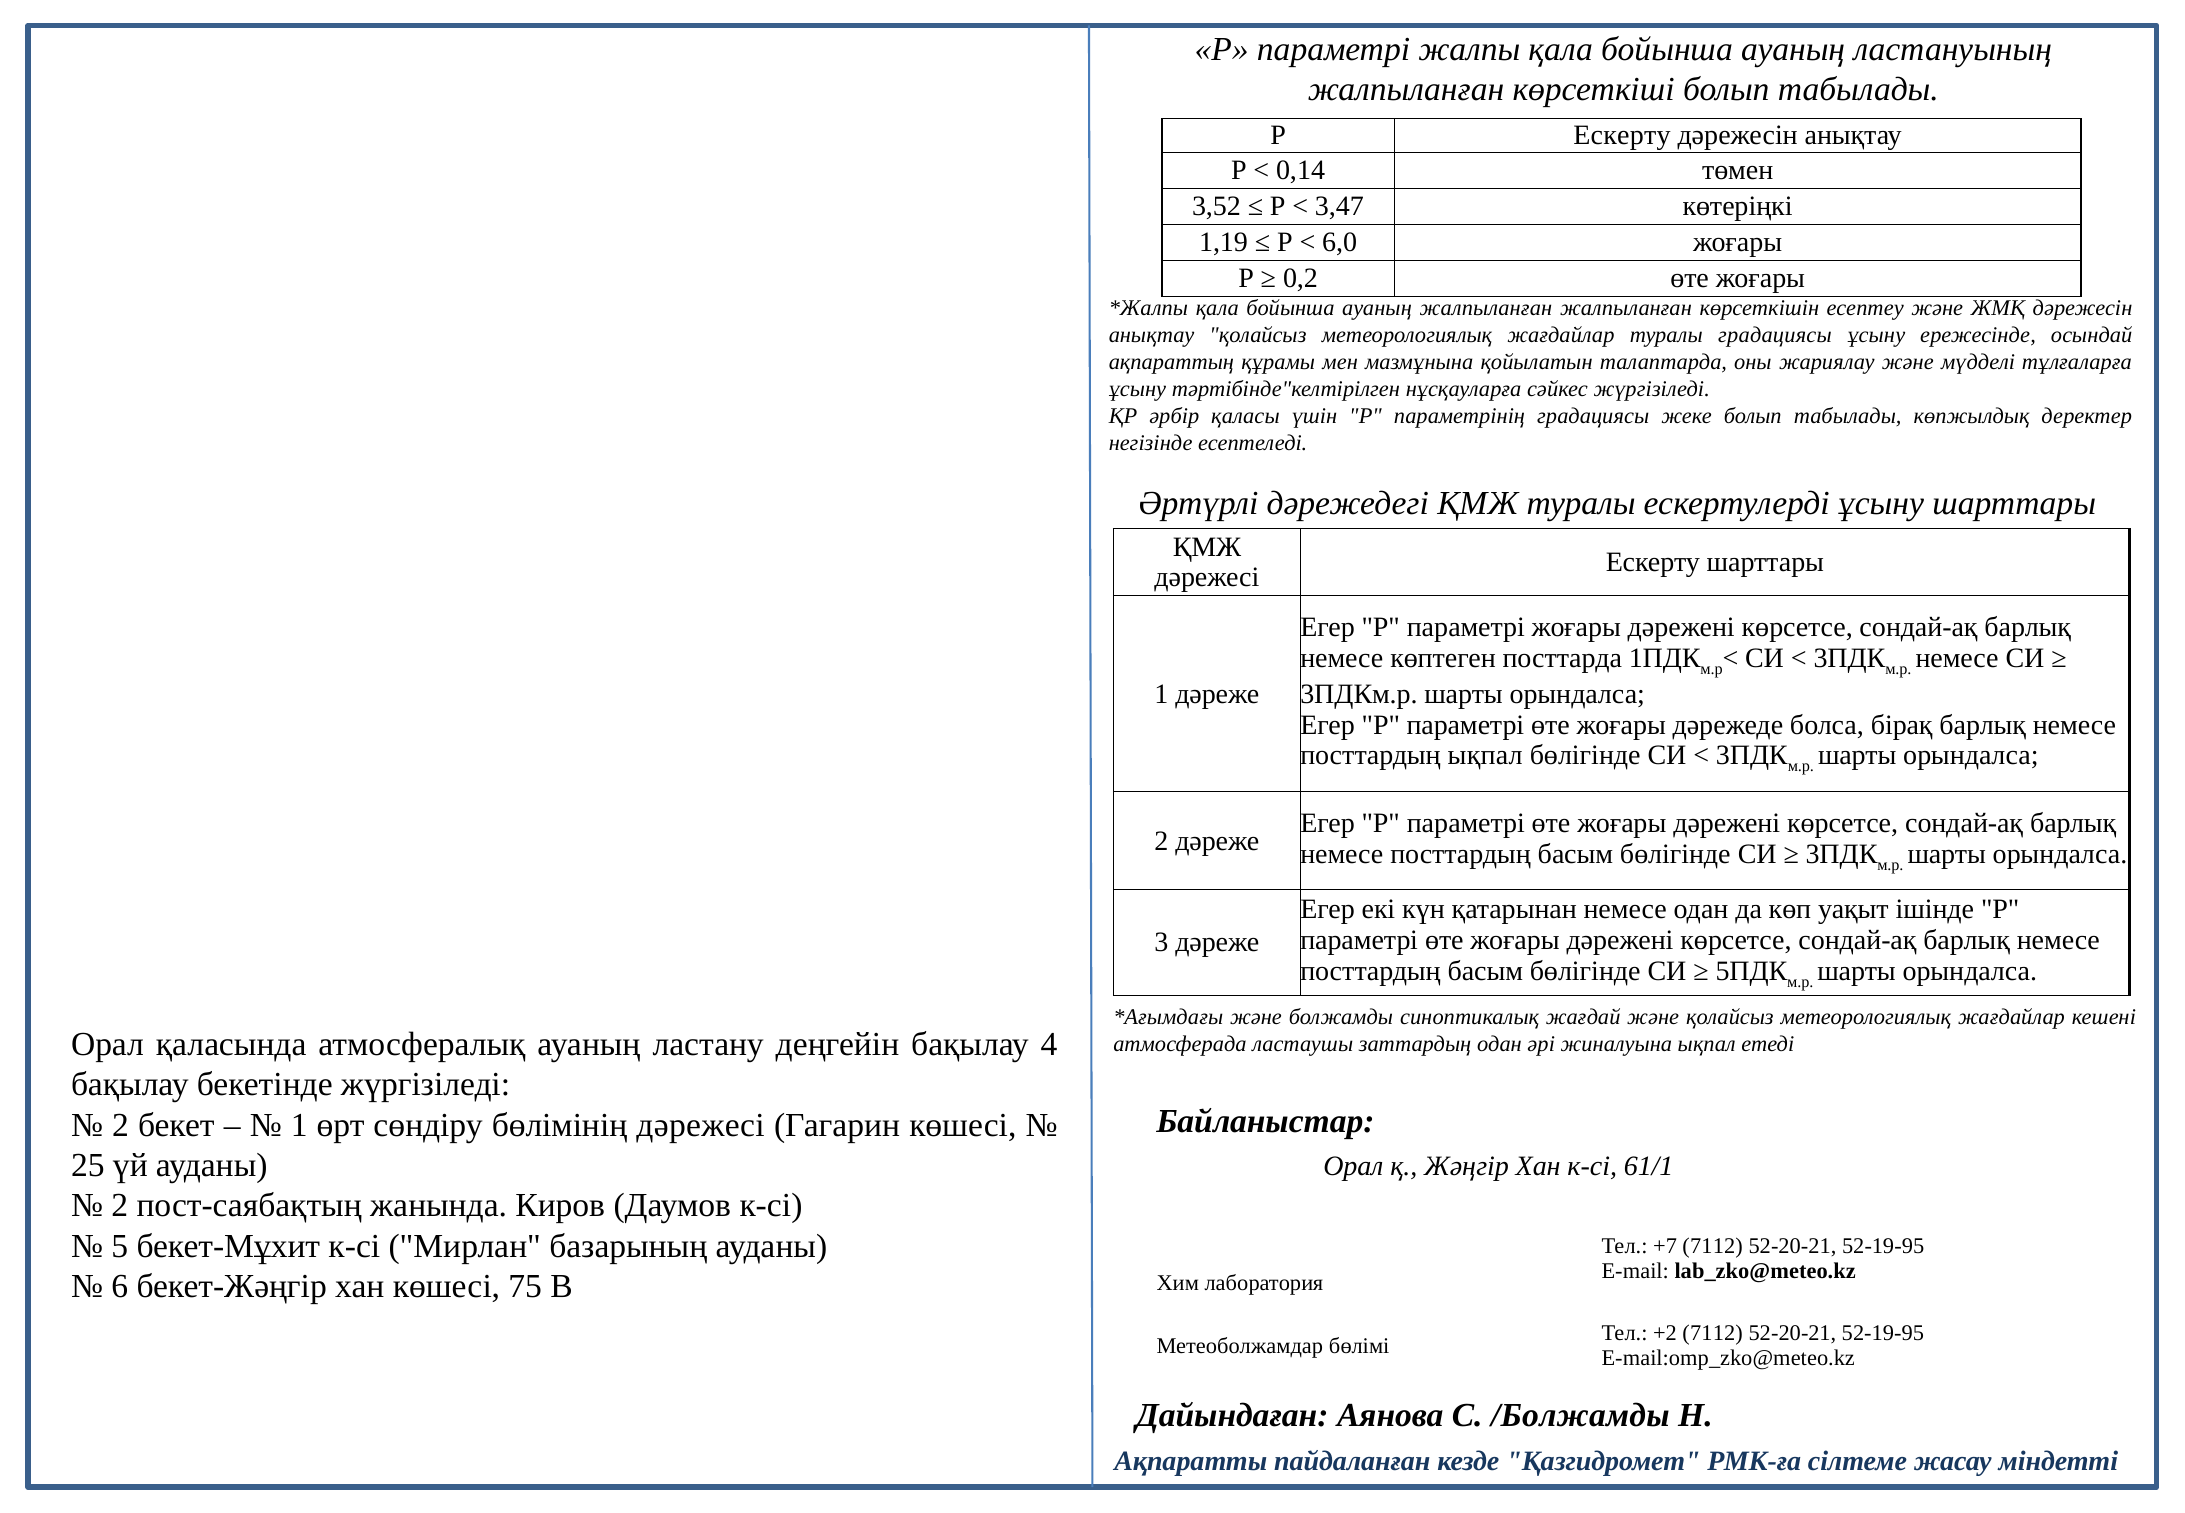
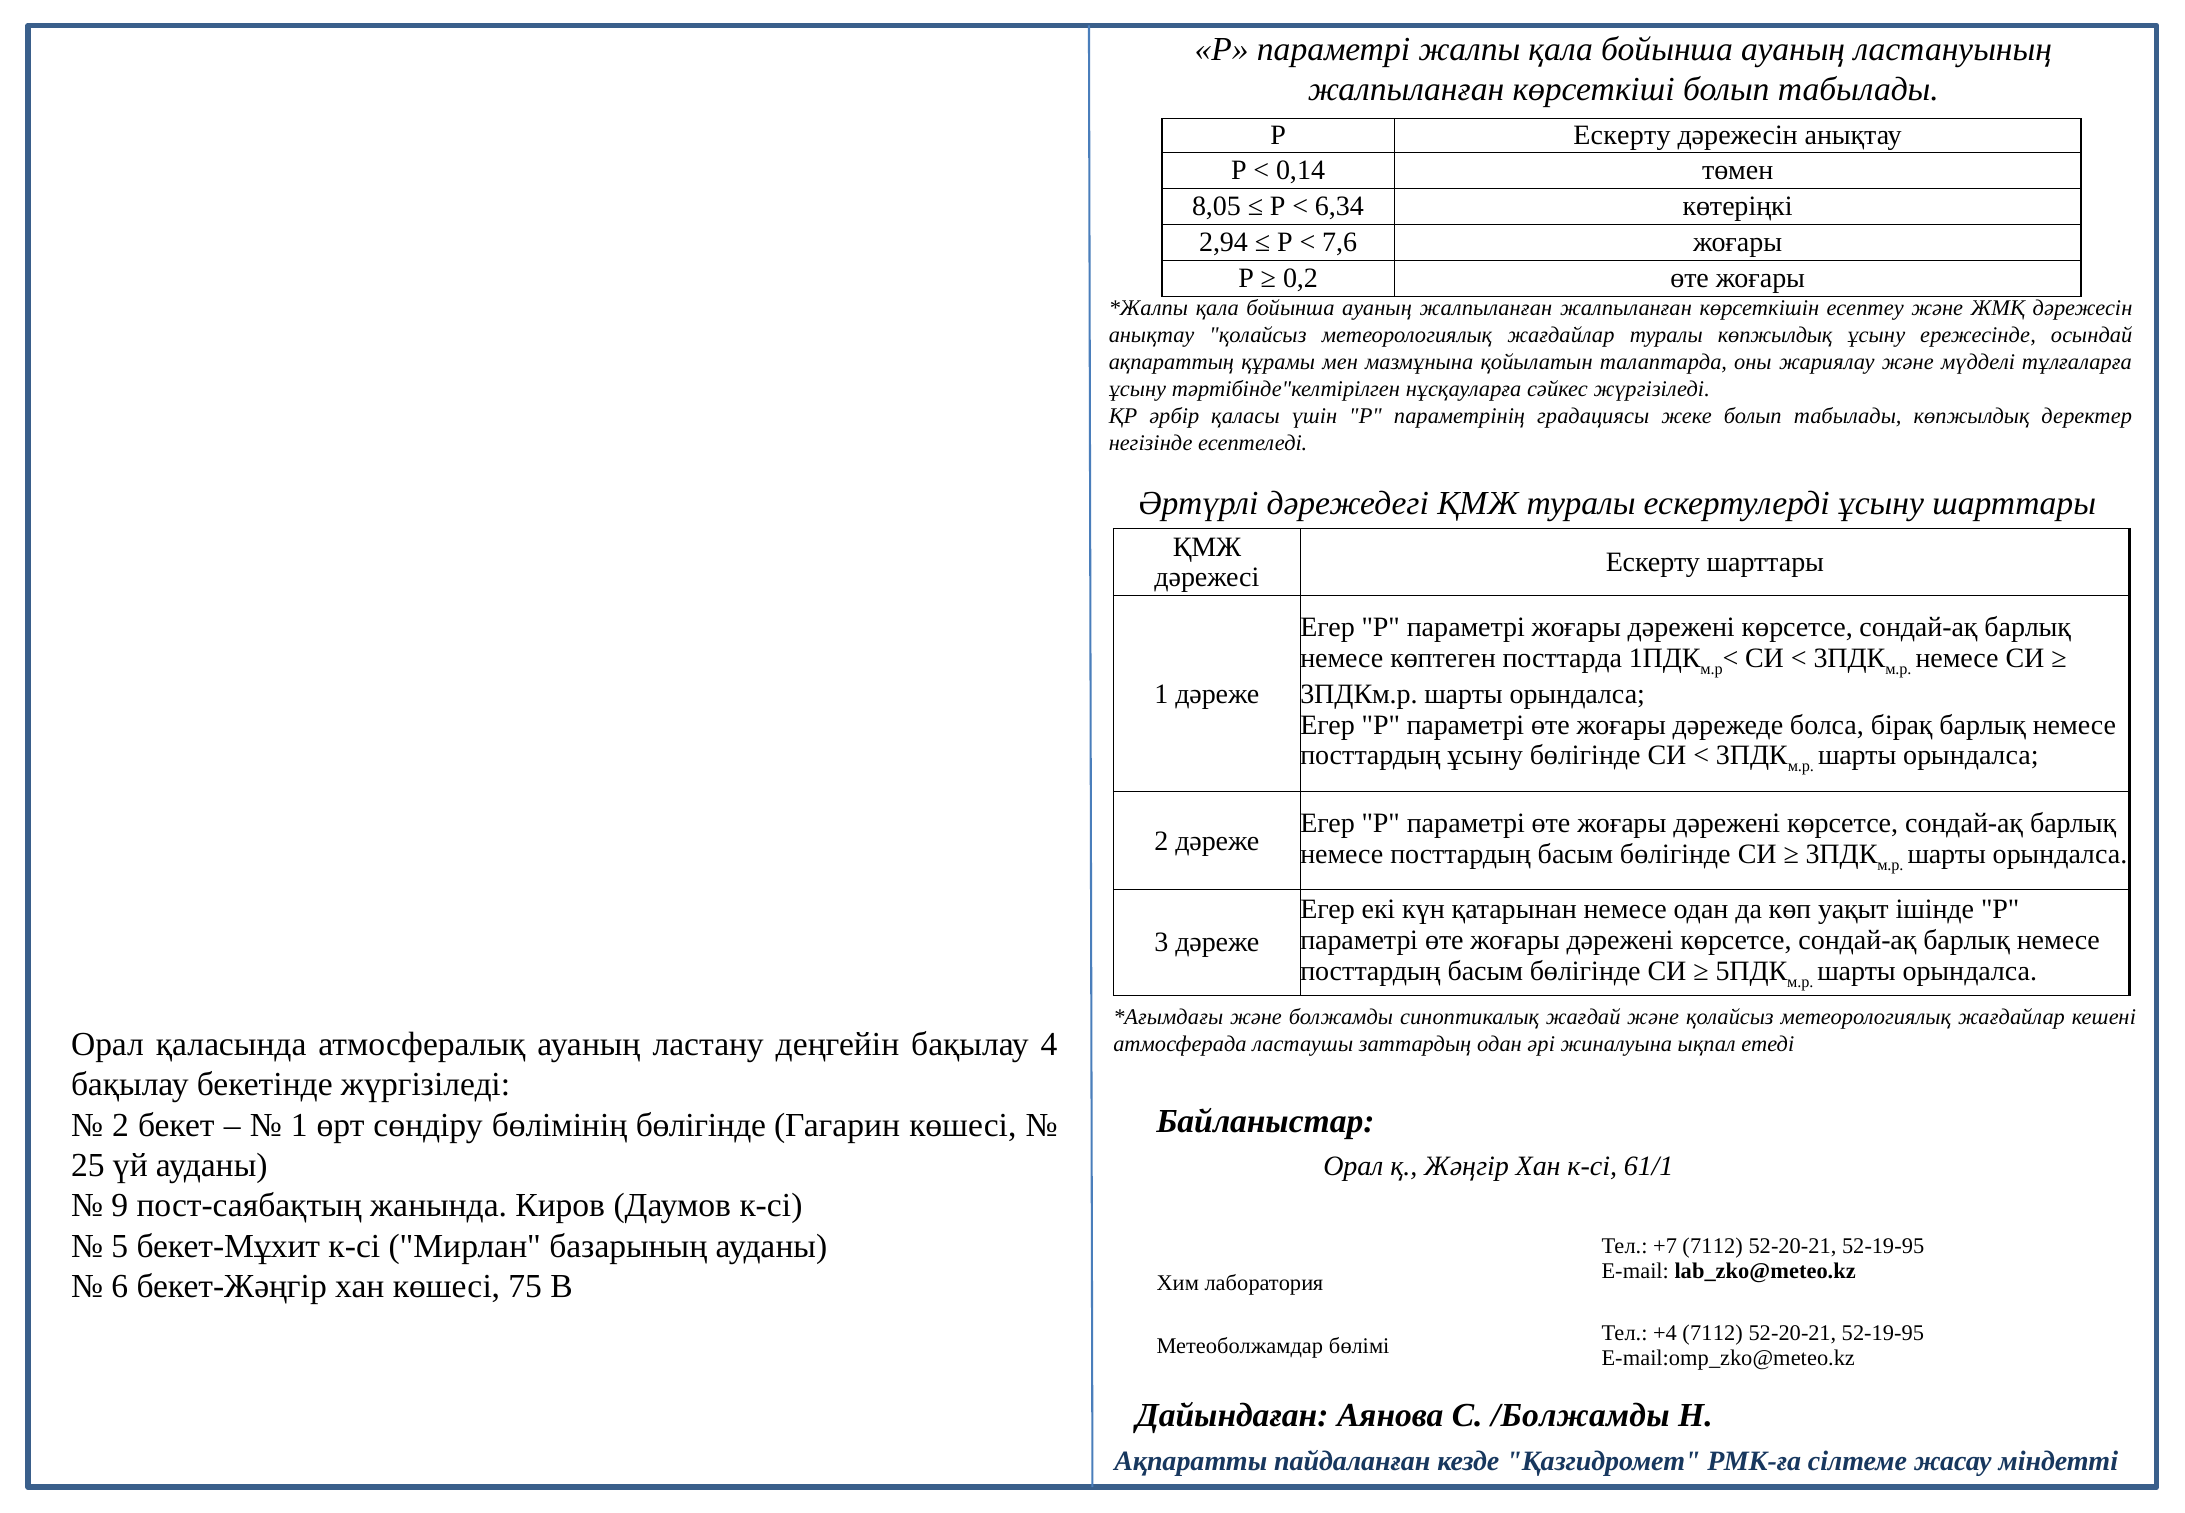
3,52: 3,52 -> 8,05 (1216, 206)
3,47: 3,47 -> 6,34 (1339, 206)
1,19: 1,19 -> 2,94 (1223, 242)
6,0: 6,0 -> 7,6 (1340, 242)
туралы градациясы: градациясы -> көпжылдық (1775, 335)
посттардың ықпал: ықпал -> ұсыну (1485, 756)
бөлімінің дәрежесі: дәрежесі -> бөлігінде (701, 1125)
2: 2 -> 9 (120, 1206)
+2: +2 -> +4 (1665, 1333)
